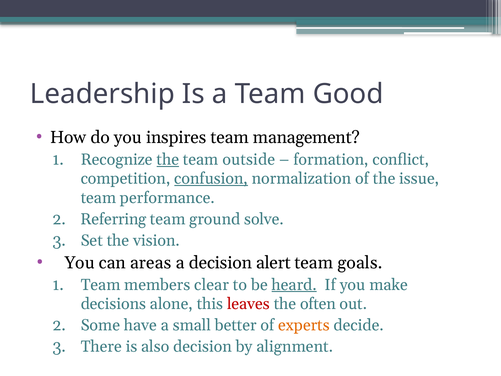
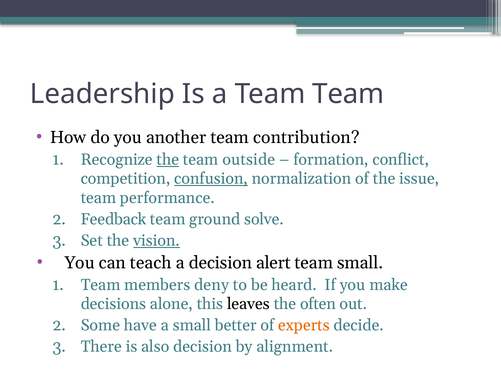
Team Good: Good -> Team (348, 94)
inspires: inspires -> another (176, 137)
management: management -> contribution (306, 137)
Referring: Referring -> Feedback (114, 219)
vision underline: none -> present (157, 240)
areas: areas -> teach (151, 263)
team goals: goals -> small (360, 263)
clear: clear -> deny (212, 285)
heard underline: present -> none (294, 285)
leaves colour: red -> black (248, 304)
